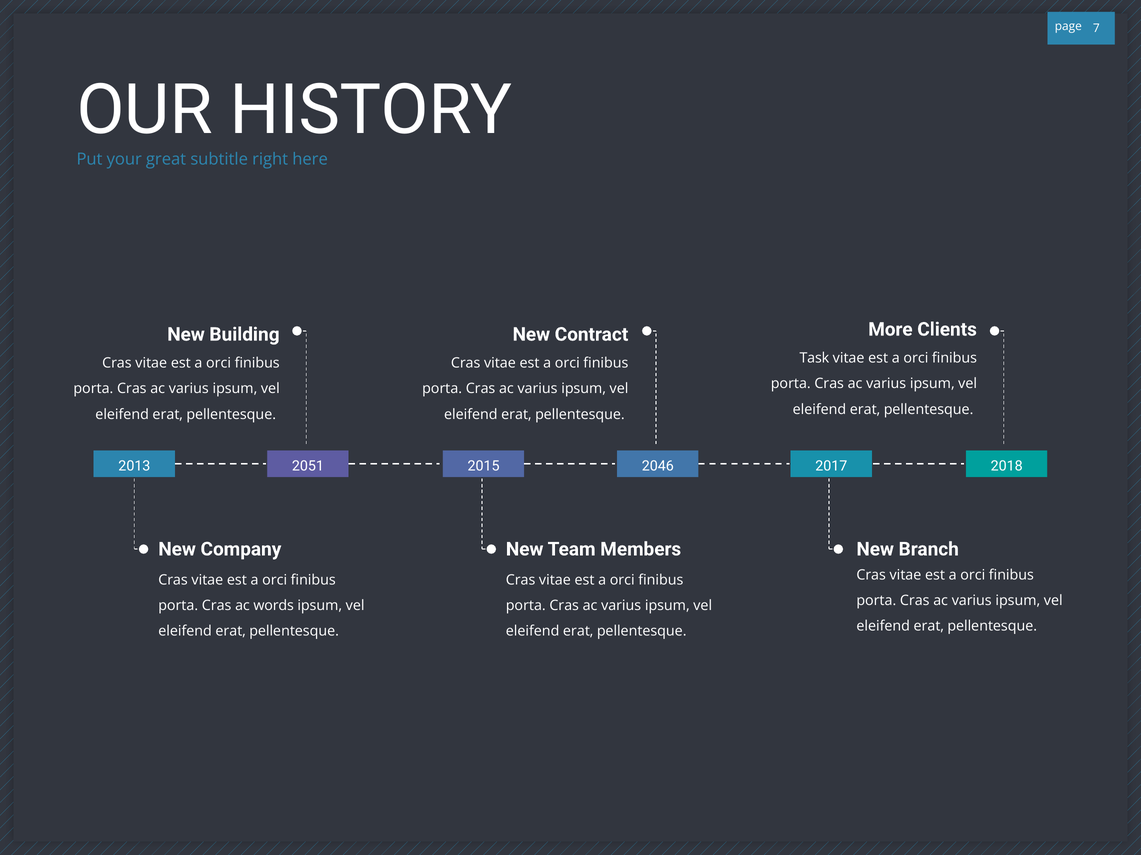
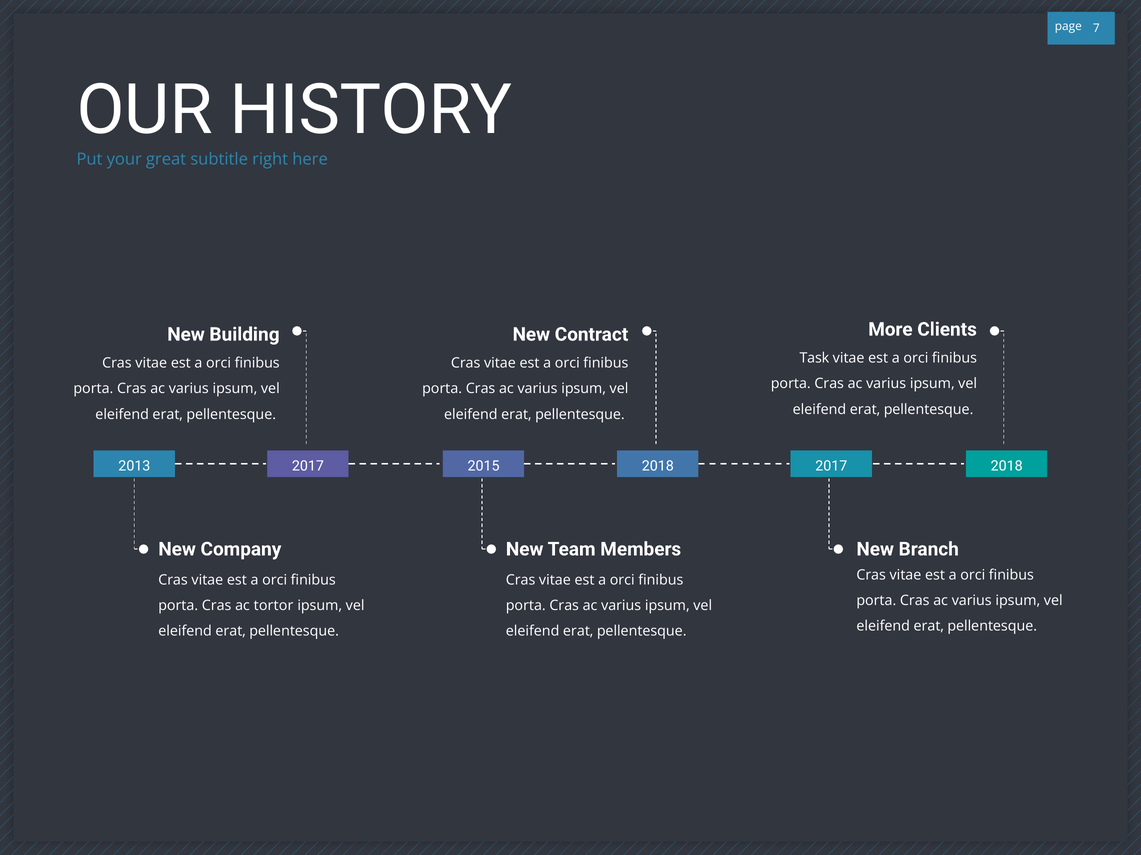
2013 2051: 2051 -> 2017 (308, 466)
2015 2046: 2046 -> 2018 (658, 466)
words: words -> tortor (274, 606)
